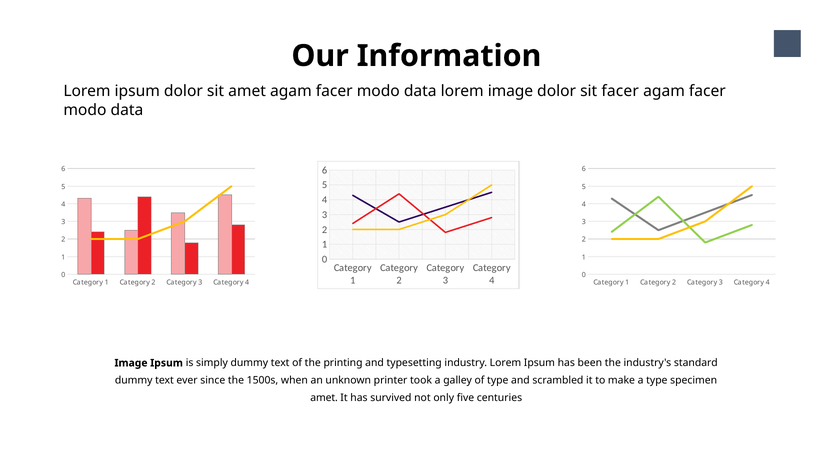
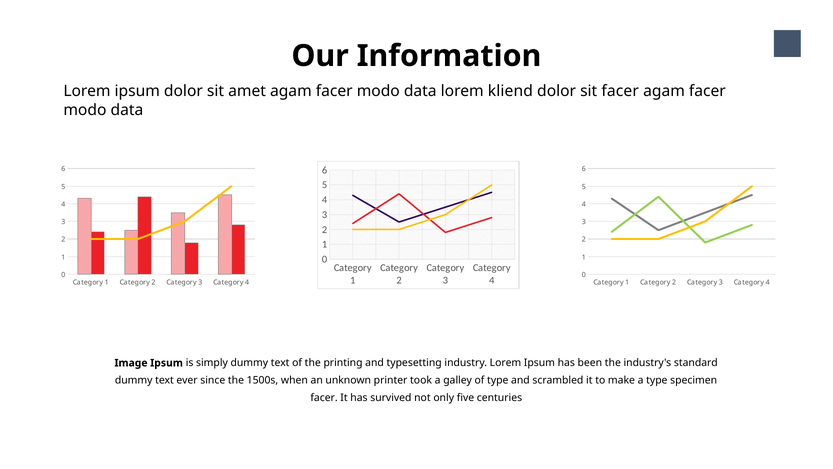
lorem image: image -> kliend (510, 91)
amet: amet -> facer (324, 397)
